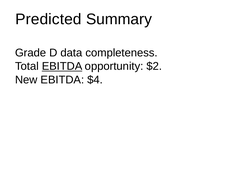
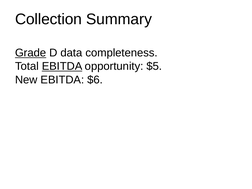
Predicted: Predicted -> Collection (48, 19)
Grade underline: none -> present (31, 53)
$2: $2 -> $5 (154, 66)
$4: $4 -> $6 (95, 80)
